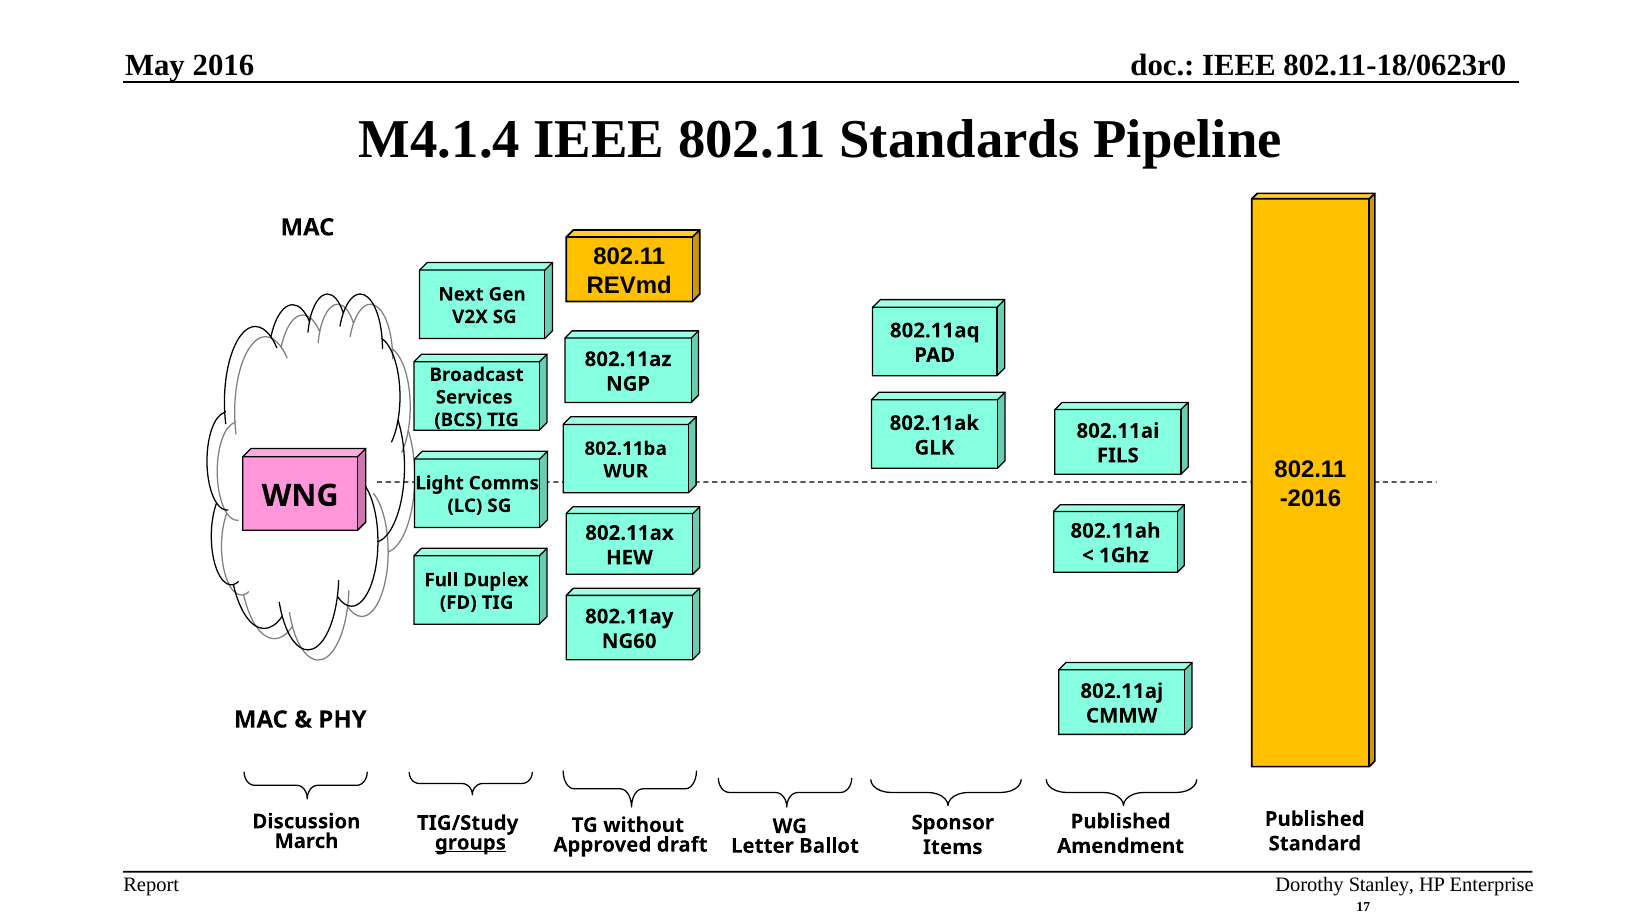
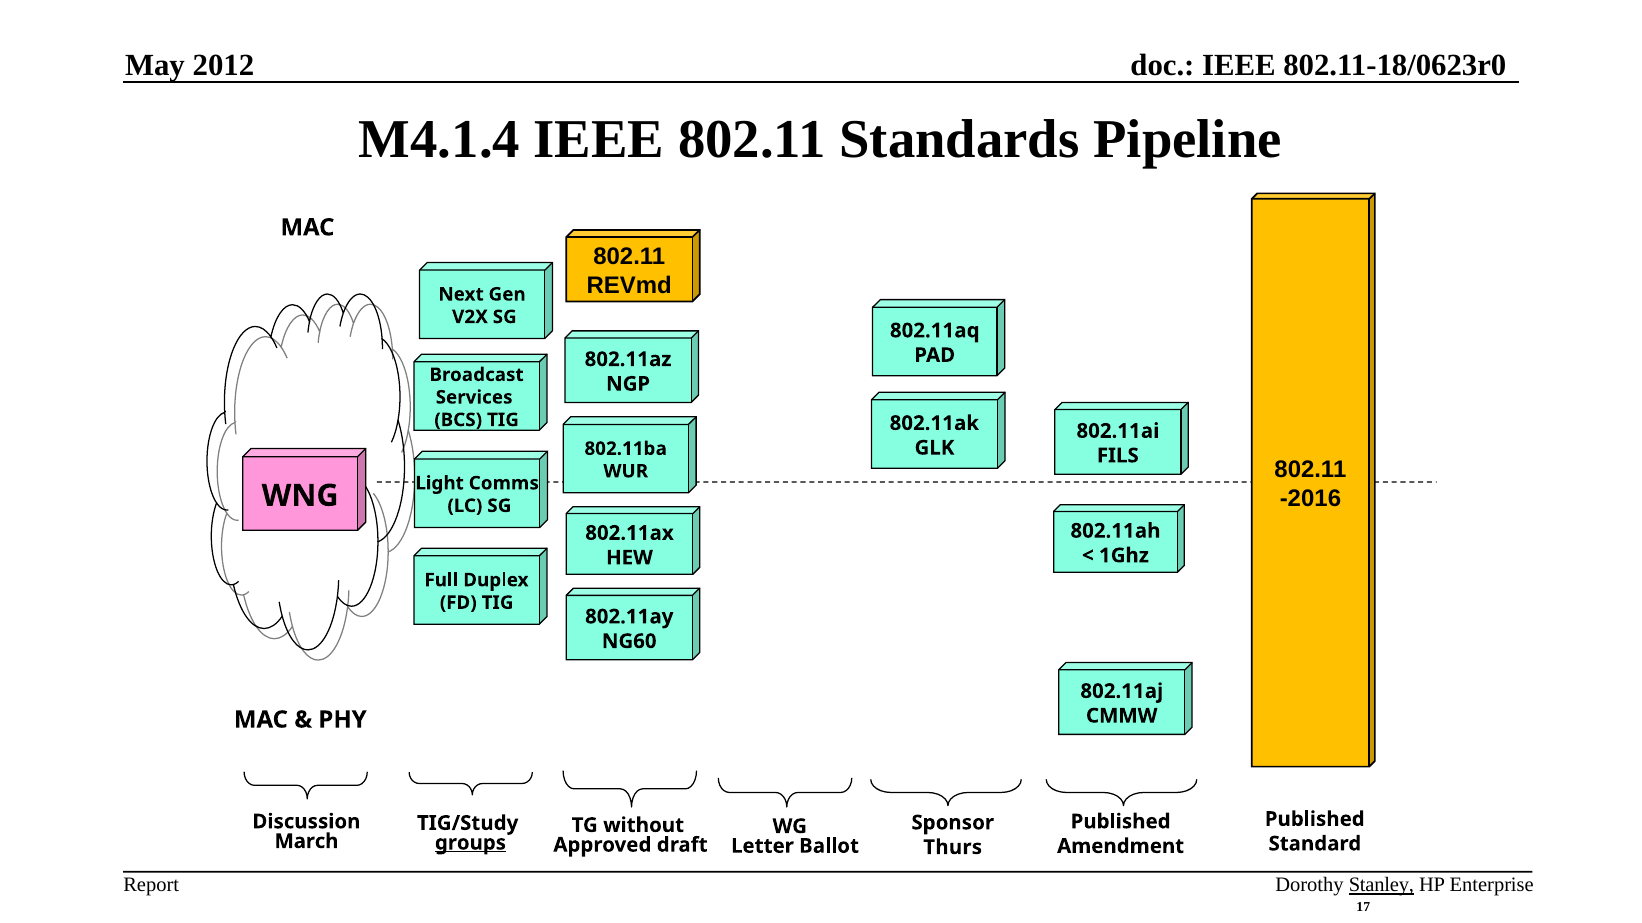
2016: 2016 -> 2012 (223, 66)
Items: Items -> Thurs (953, 848)
Stanley underline: none -> present (1381, 886)
